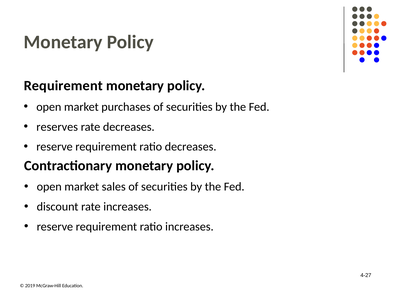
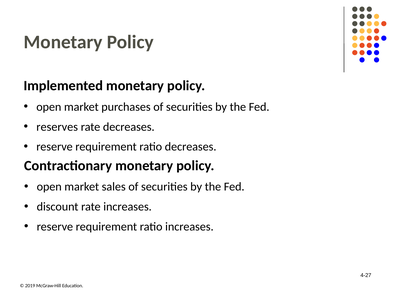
Requirement: Requirement -> Implemented (63, 86)
